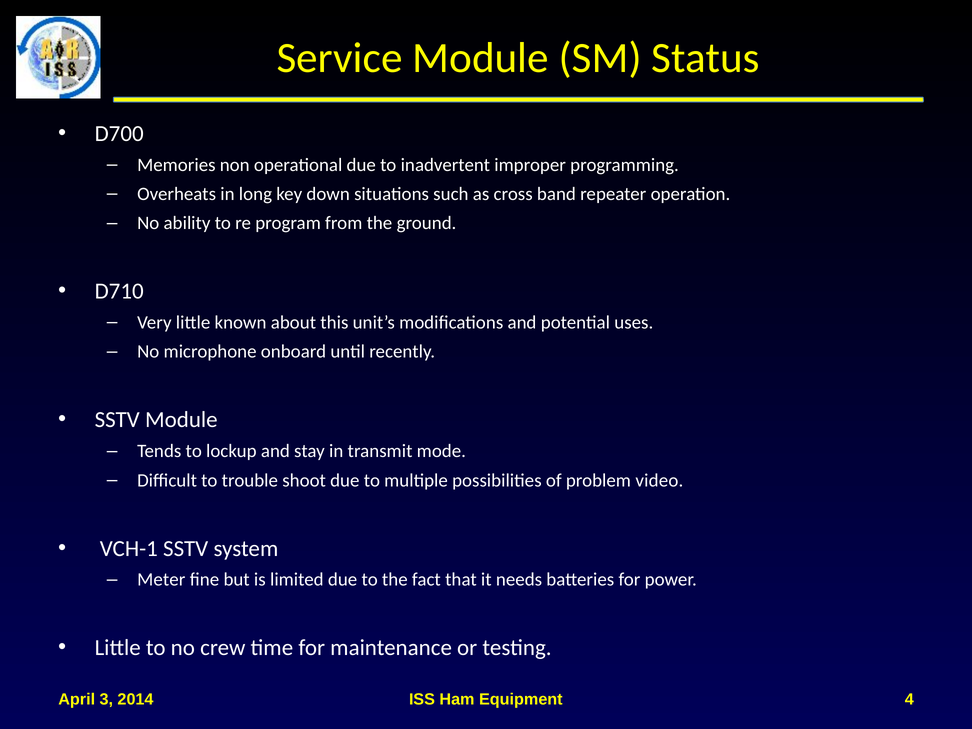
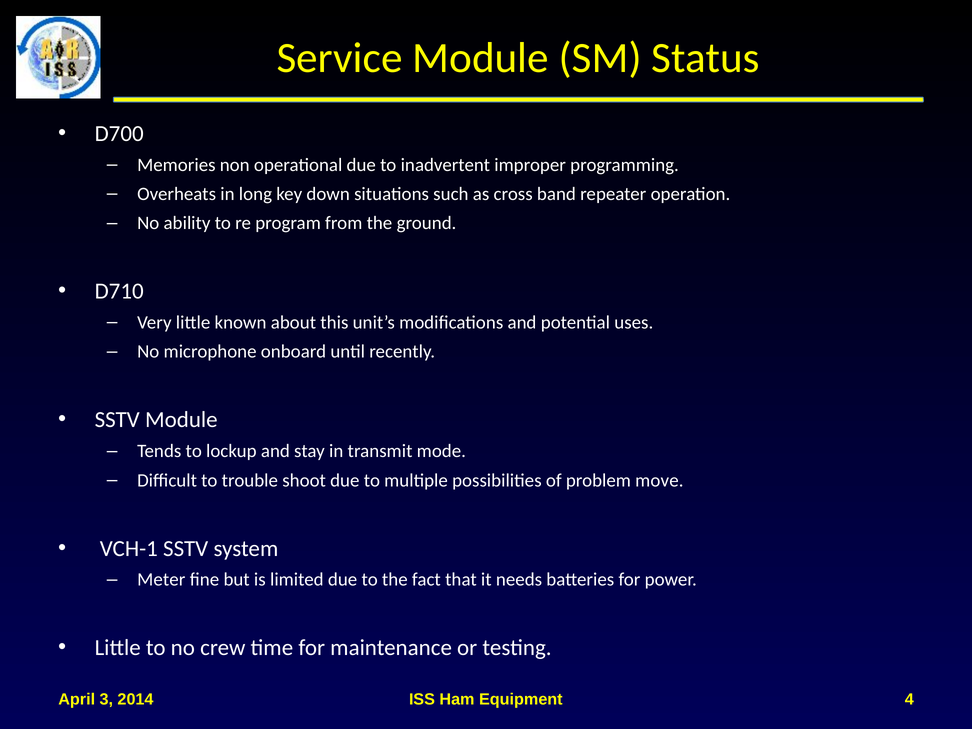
video: video -> move (659, 480)
